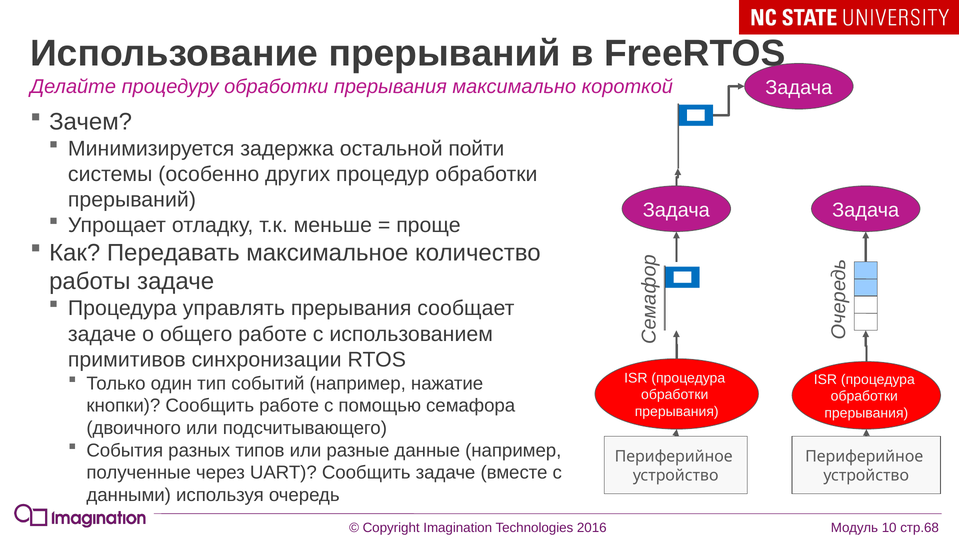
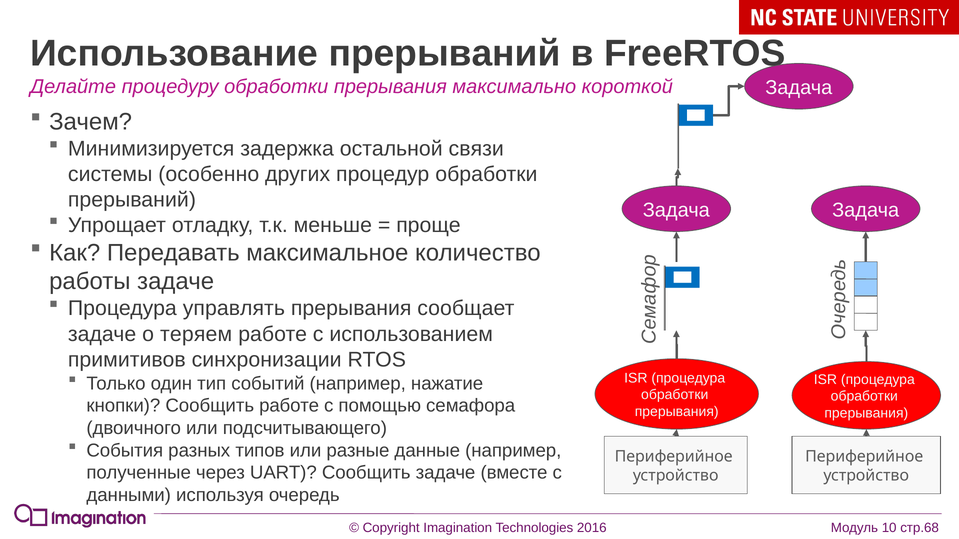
пойти: пойти -> связи (476, 149)
общего: общего -> теряем (196, 334)
